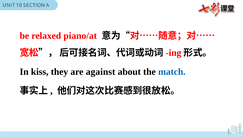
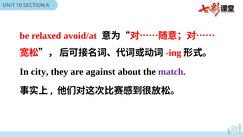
piano/at: piano/at -> avoid/at (80, 36)
kiss: kiss -> city (40, 72)
match colour: blue -> purple (172, 72)
